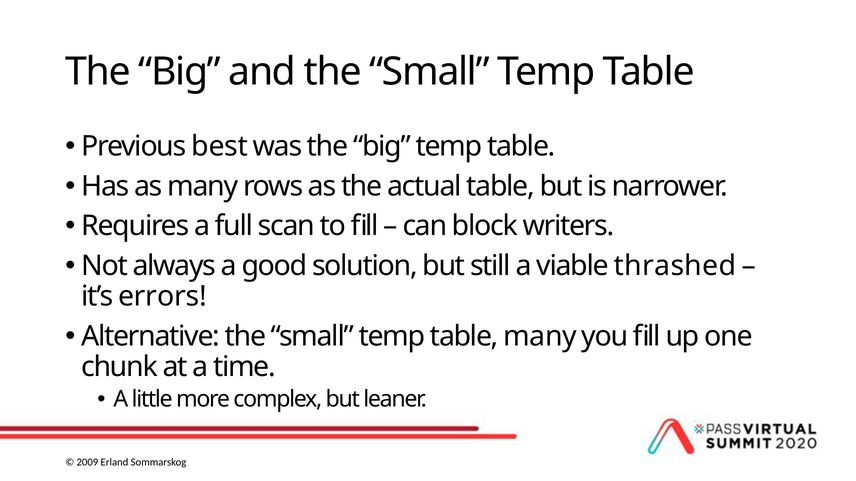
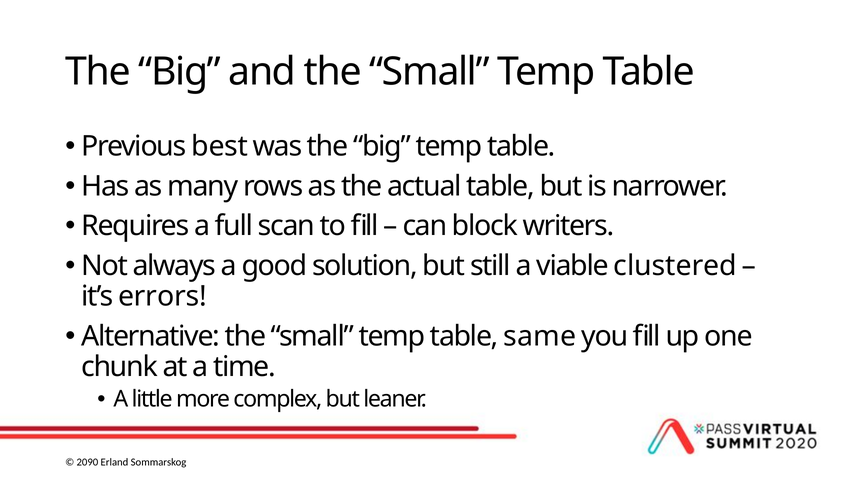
thrashed: thrashed -> clustered (675, 266)
table many: many -> same (540, 337)
2009: 2009 -> 2090 (87, 463)
